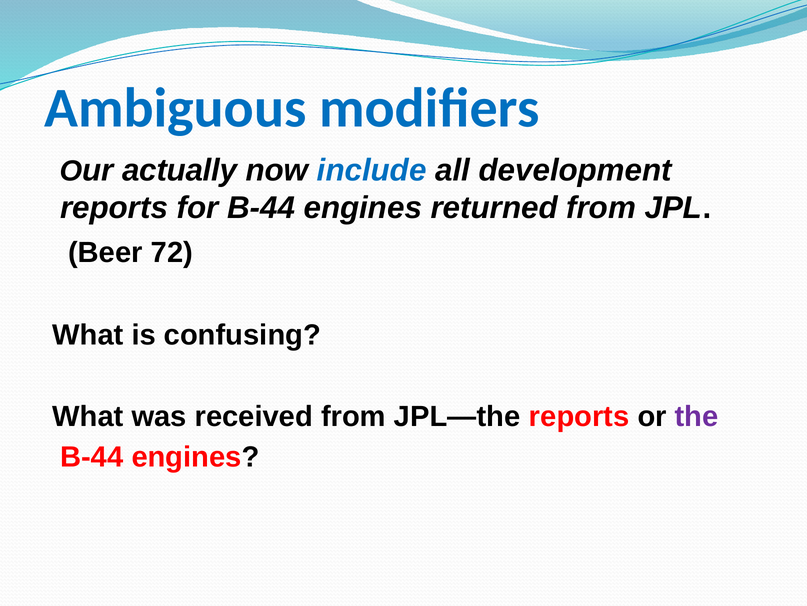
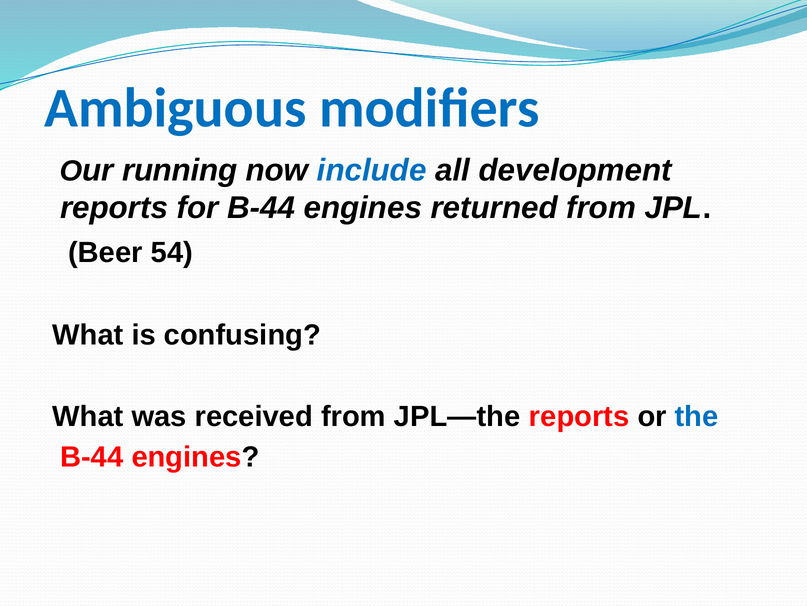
actually: actually -> running (180, 170)
72: 72 -> 54 (172, 252)
the colour: purple -> blue (697, 416)
